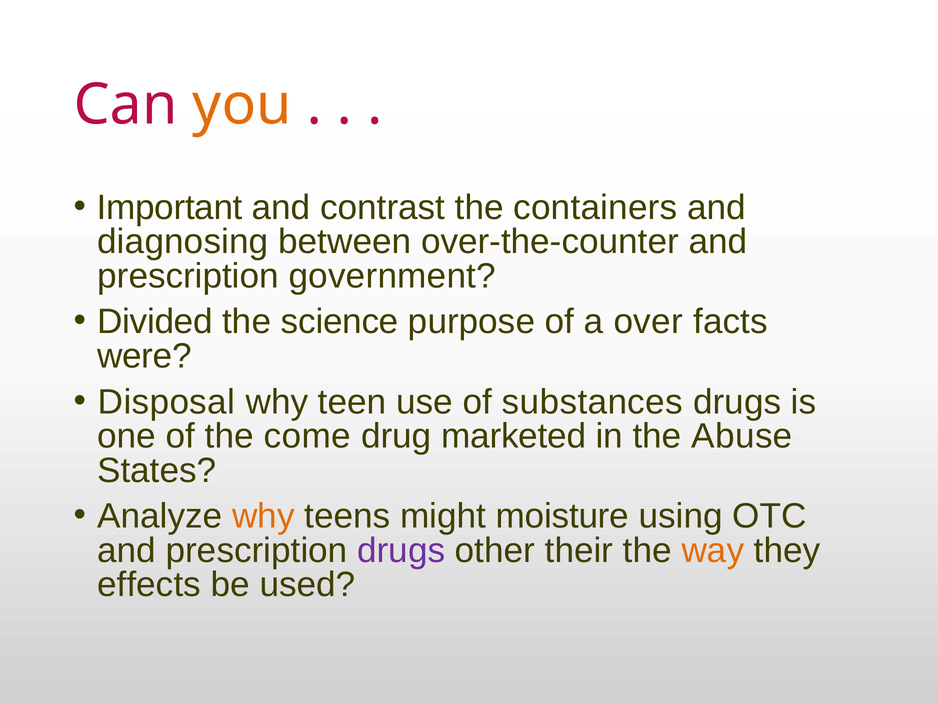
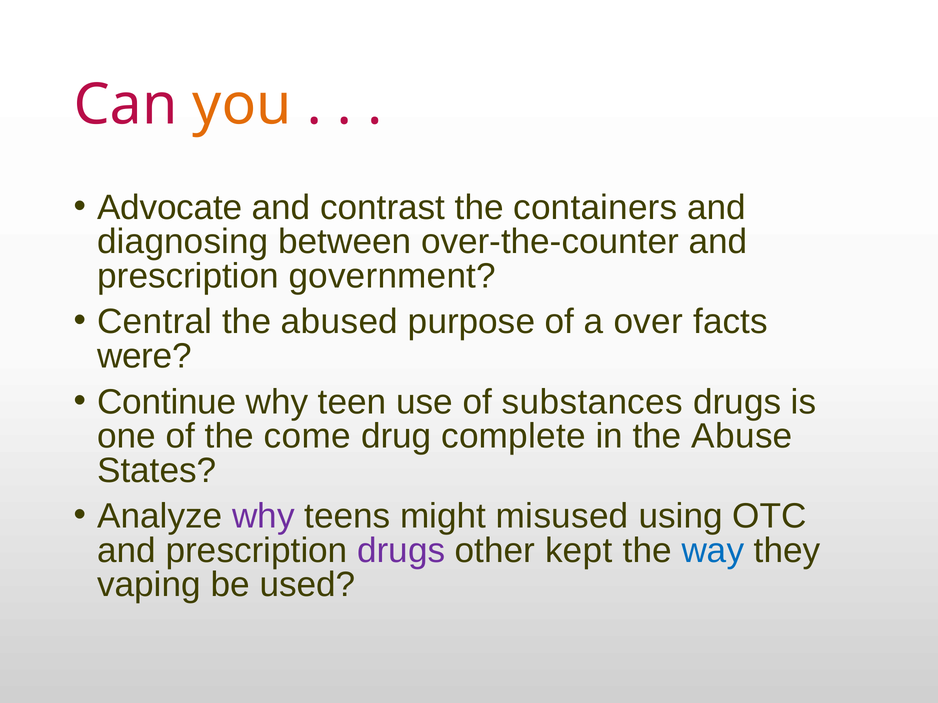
Important: Important -> Advocate (170, 208)
Divided: Divided -> Central (155, 322)
science: science -> abused (339, 322)
Disposal: Disposal -> Continue (167, 402)
marketed: marketed -> complete (513, 437)
why colour: orange -> purple (263, 517)
moisture: moisture -> misused (562, 517)
their: their -> kept (579, 551)
way colour: orange -> blue (713, 551)
effects: effects -> vaping (149, 585)
